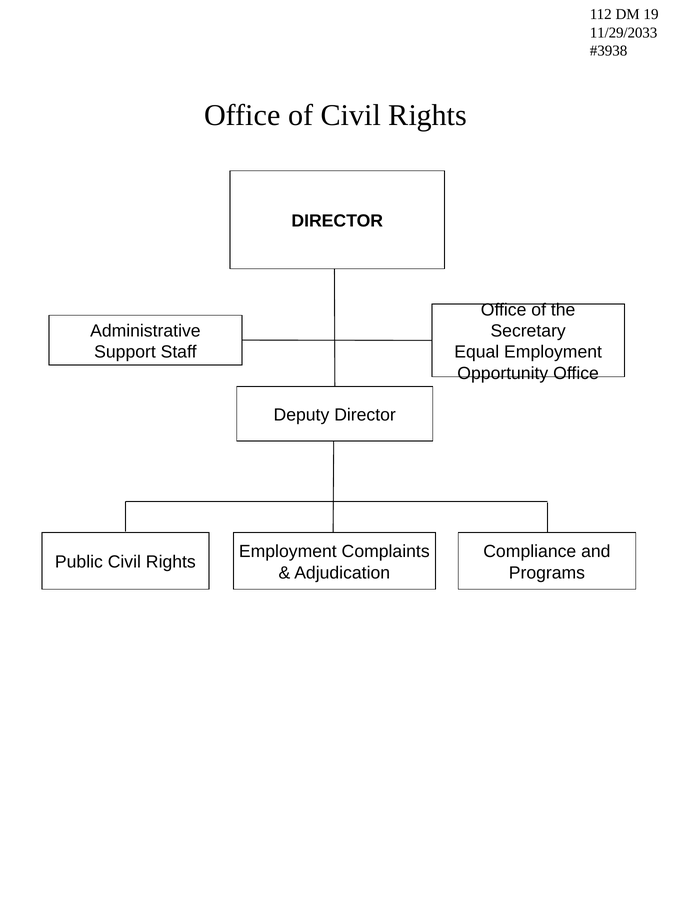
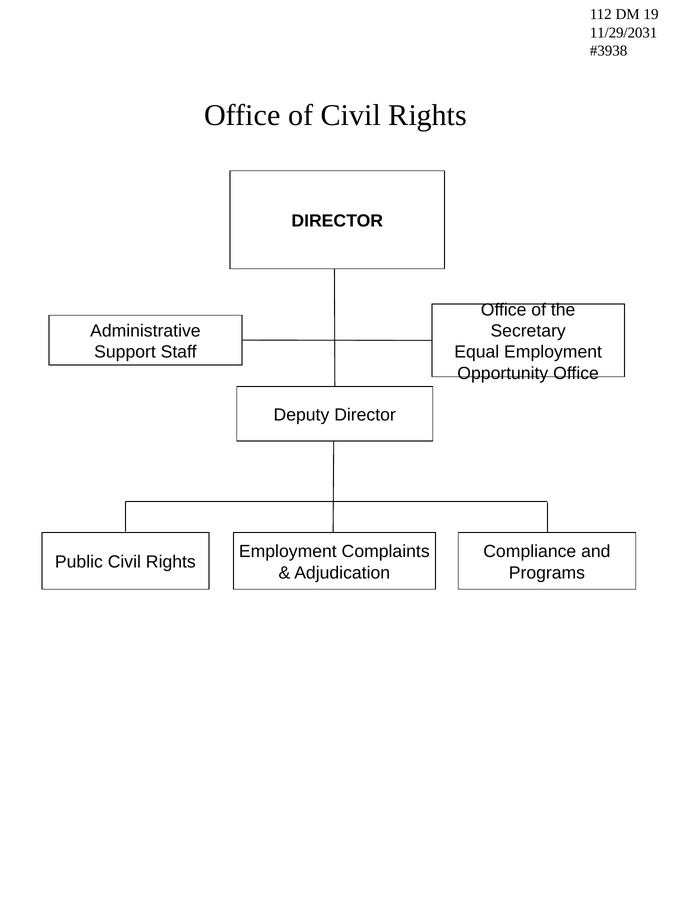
11/29/2033: 11/29/2033 -> 11/29/2031 (624, 33)
